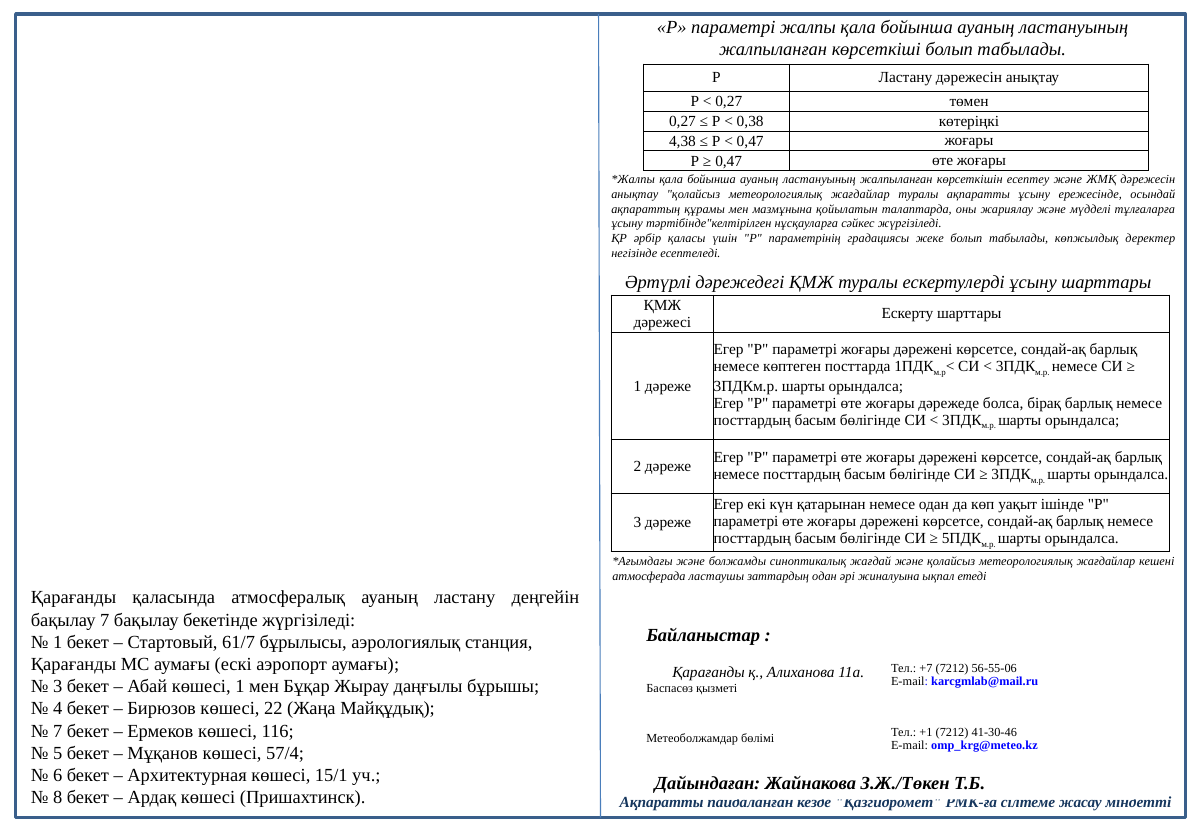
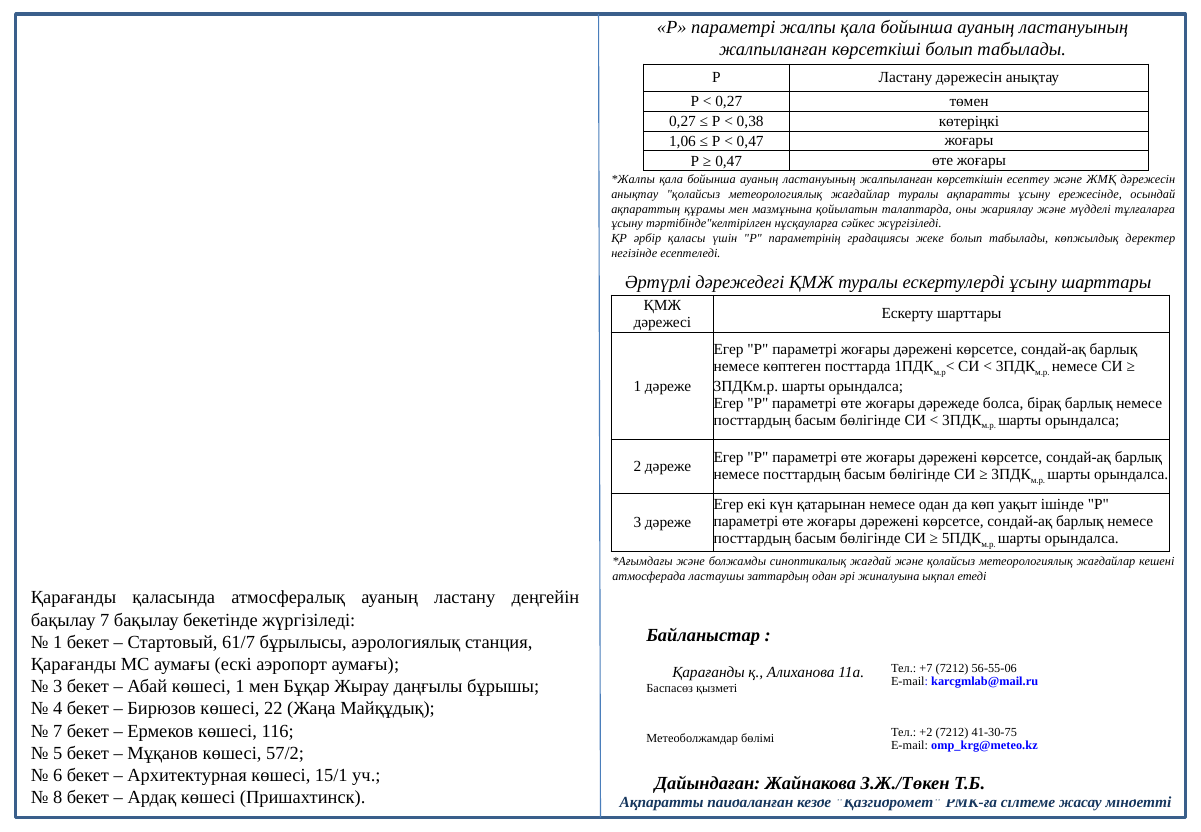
4,38: 4,38 -> 1,06 (682, 141)
+1: +1 -> +2 (926, 732)
41-30-46: 41-30-46 -> 41-30-75 (994, 732)
57/4: 57/4 -> 57/2 (285, 753)
